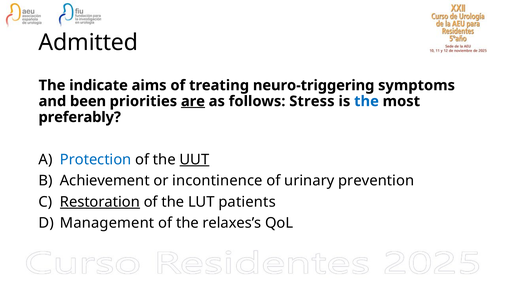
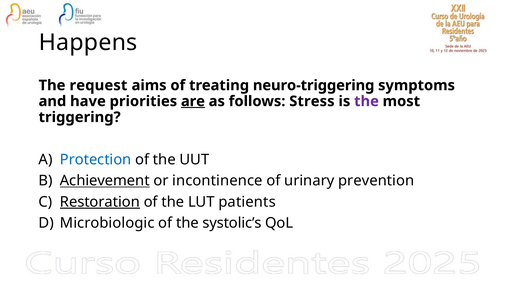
Admitted: Admitted -> Happens (88, 43)
indicate: indicate -> request (98, 86)
been: been -> have (88, 101)
the colour: blue -> purple (367, 101)
preferably: preferably -> triggering (80, 117)
UUT underline: present -> none (194, 160)
Achievement underline: none -> present (105, 181)
Management: Management -> Microbiologic (107, 224)
relaxes’s: relaxes’s -> systolic’s (232, 224)
